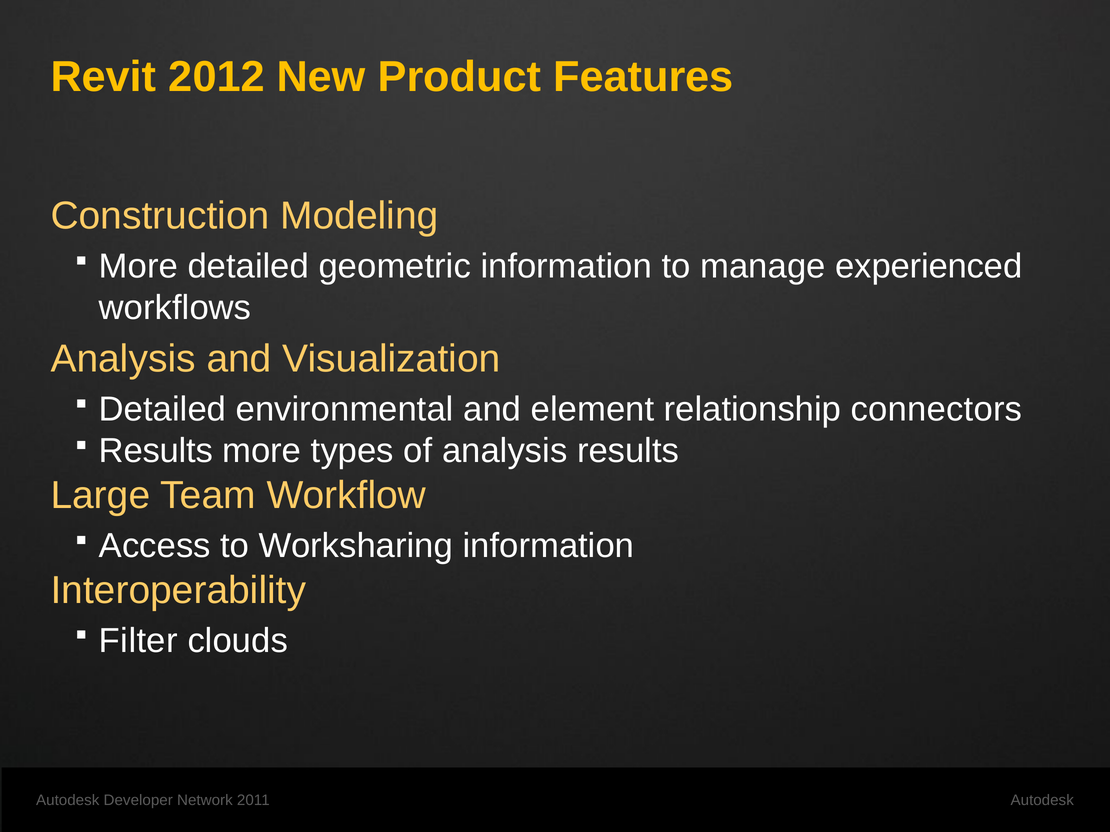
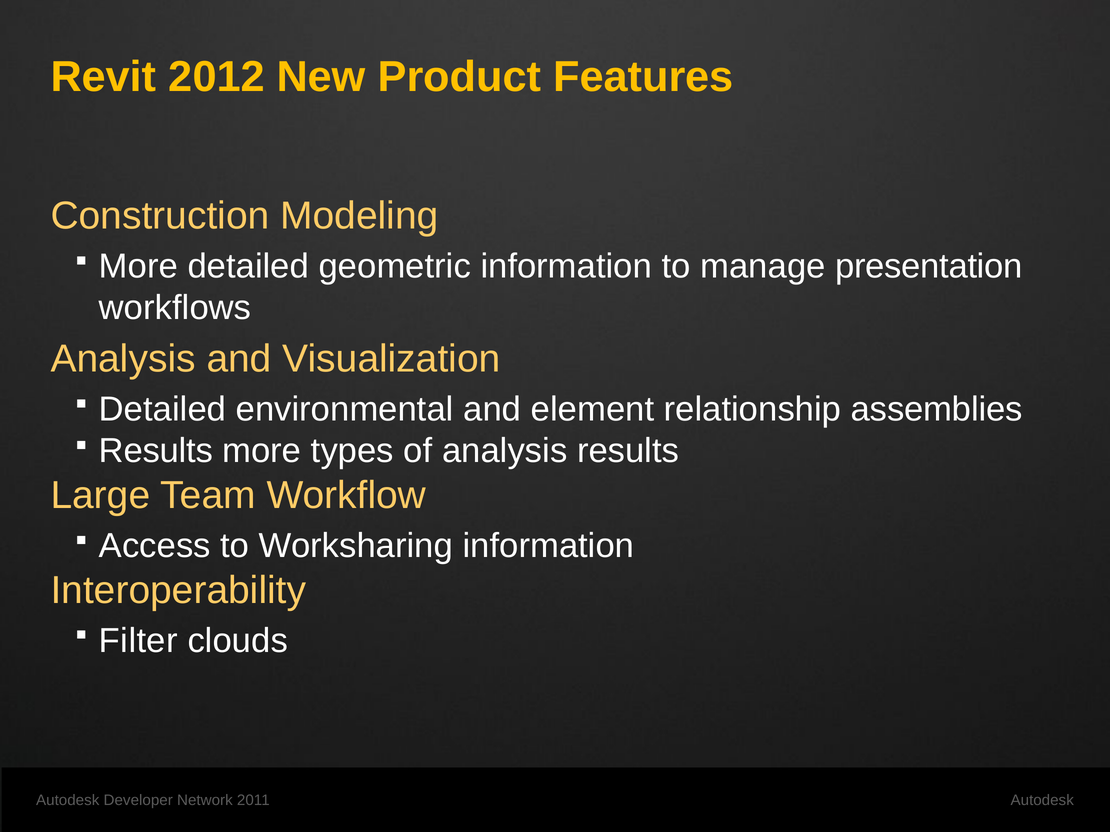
experienced: experienced -> presentation (929, 267)
connectors: connectors -> assemblies (937, 410)
